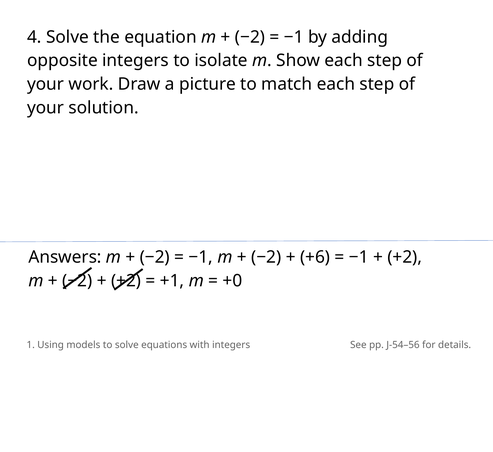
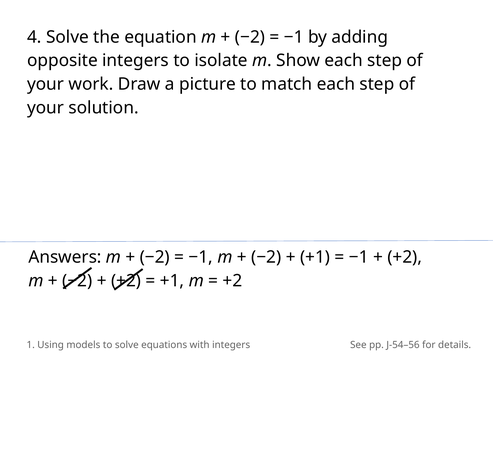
+6: +6 -> +1 (315, 257)
+0: +0 -> +2 (232, 281)
